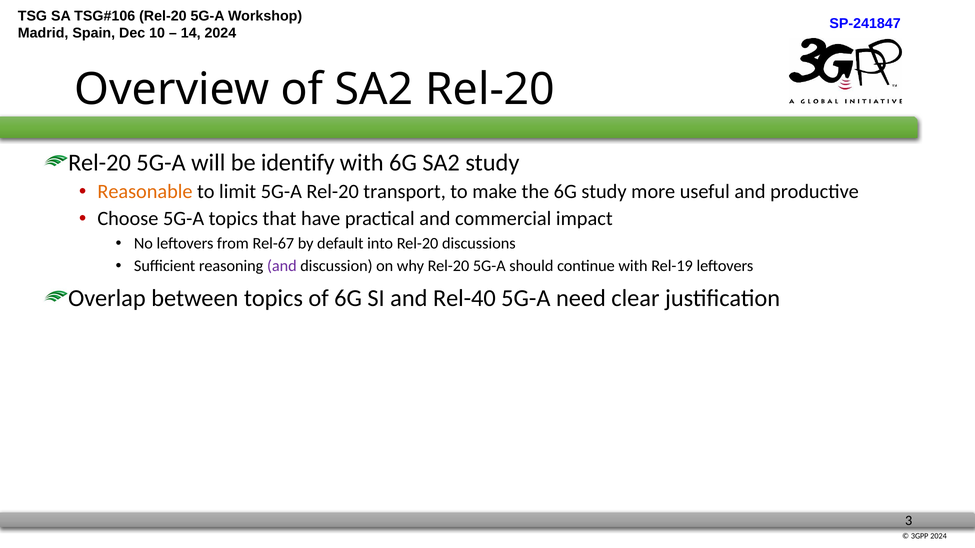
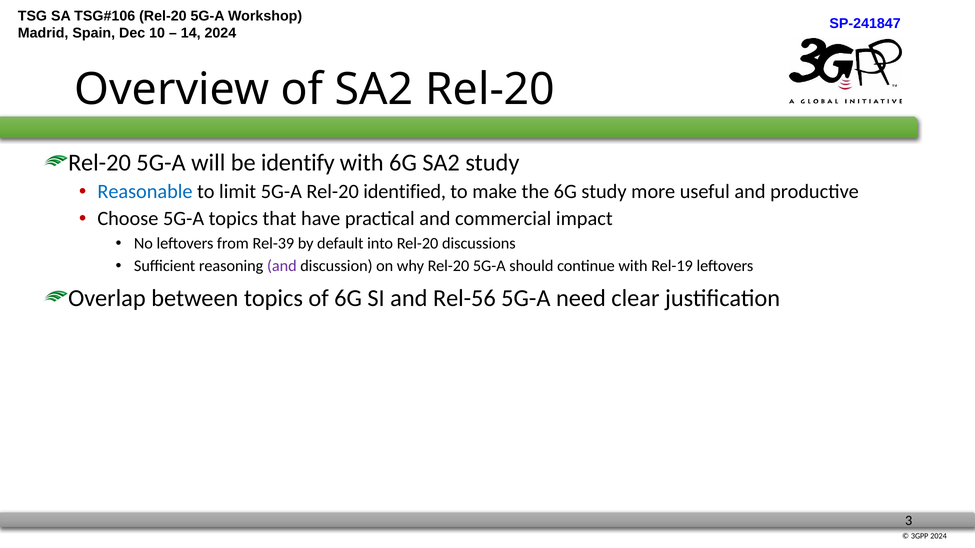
Reasonable colour: orange -> blue (145, 192)
transport: transport -> identified (405, 192)
Rel-67: Rel-67 -> Rel-39 (273, 244)
Rel-40: Rel-40 -> Rel-56 (464, 298)
